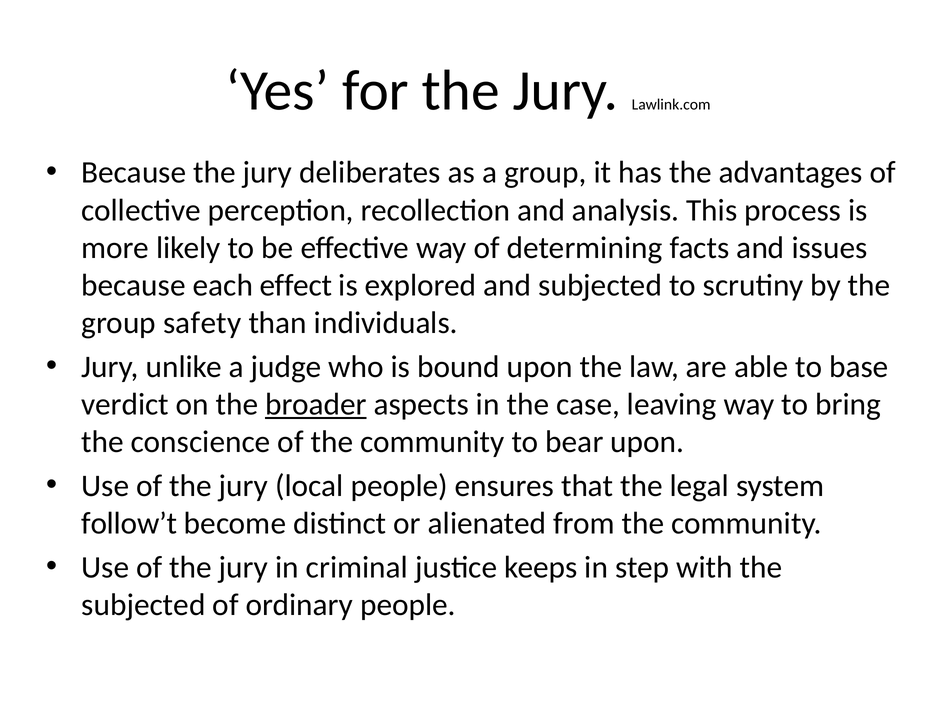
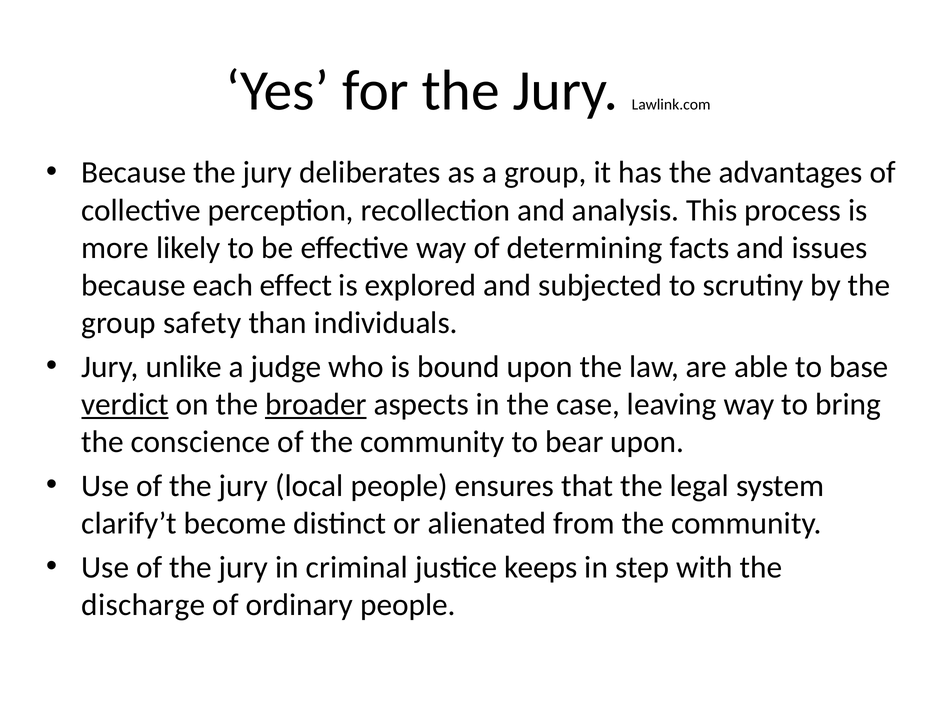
verdict underline: none -> present (125, 404)
follow’t: follow’t -> clarify’t (129, 523)
subjected: subjected -> discharge (143, 605)
